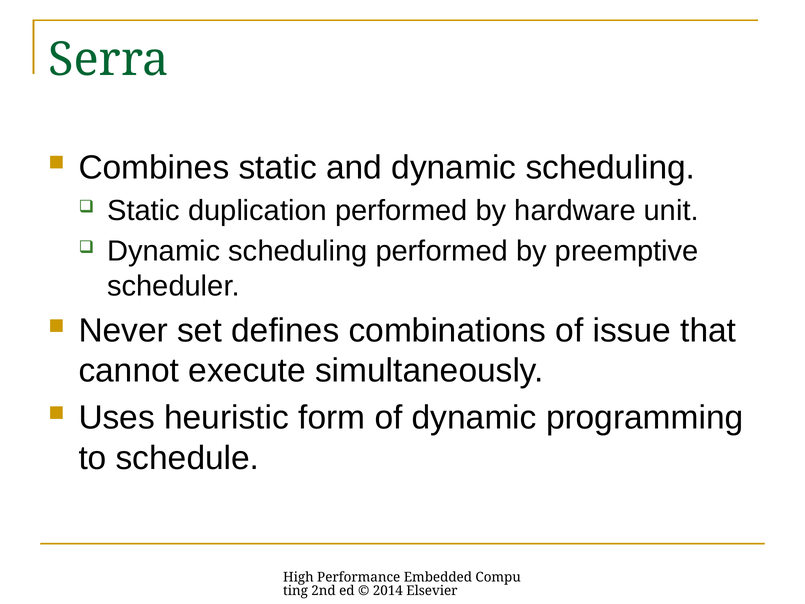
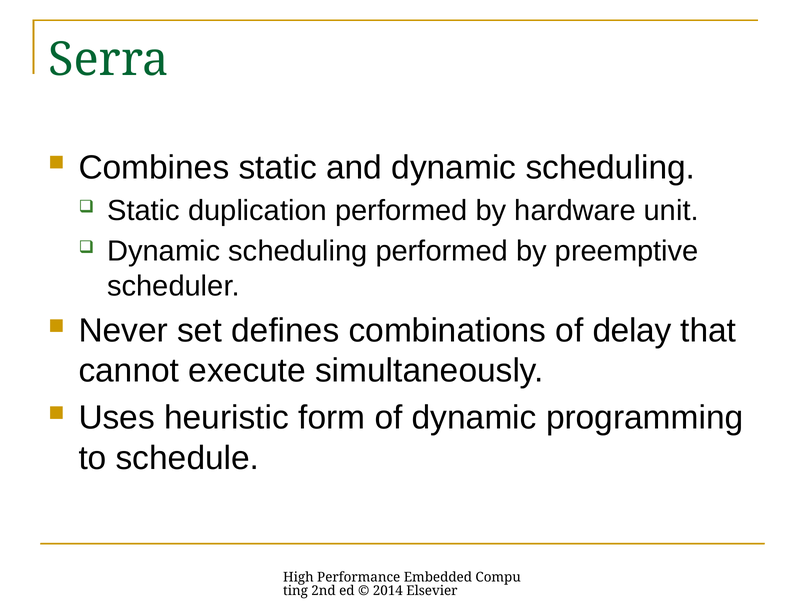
issue: issue -> delay (632, 331)
